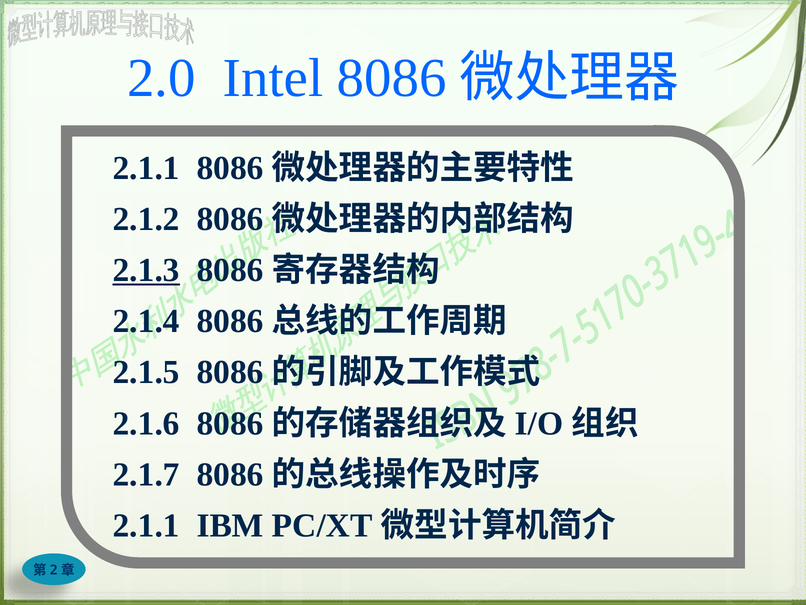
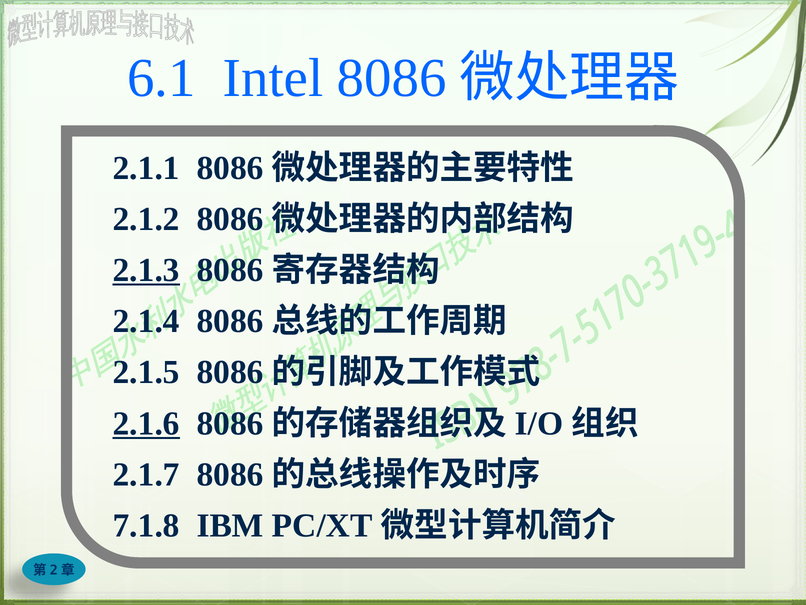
2.0: 2.0 -> 6.1 (161, 78)
2.1.6 underline: none -> present (146, 423)
2.1.1: 2.1.1 -> 7.1.8 (146, 525)
